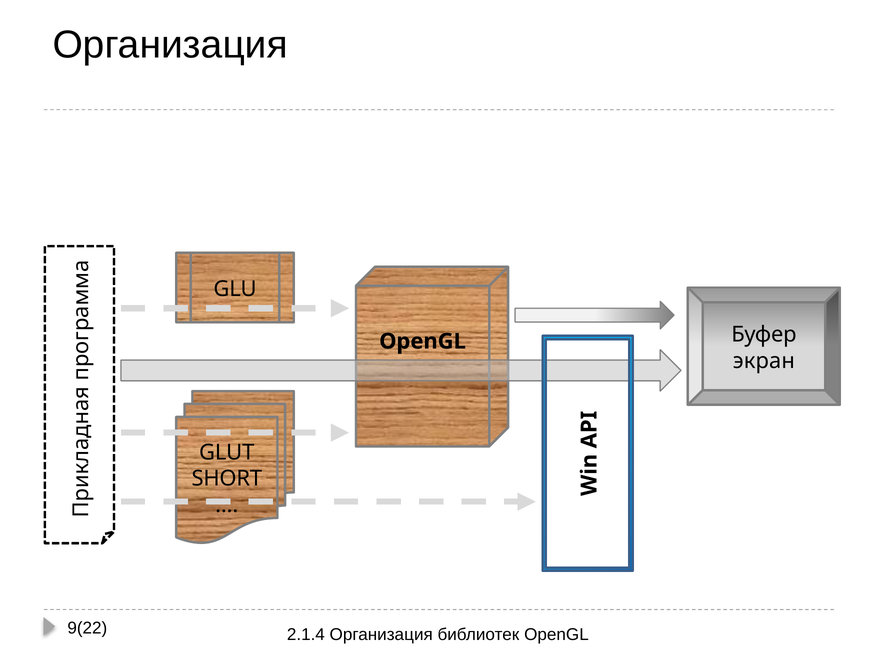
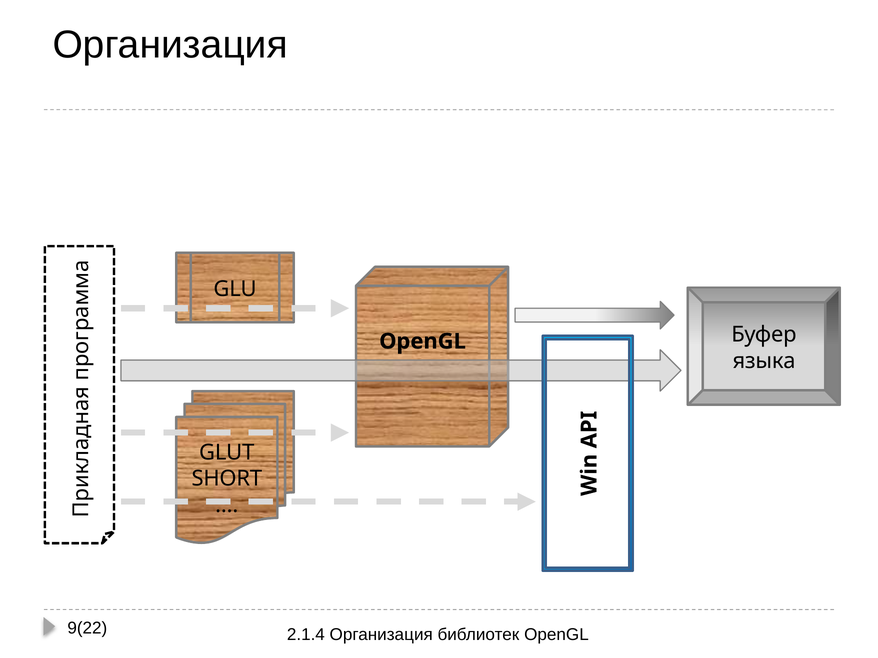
экран: экран -> языка (764, 361)
